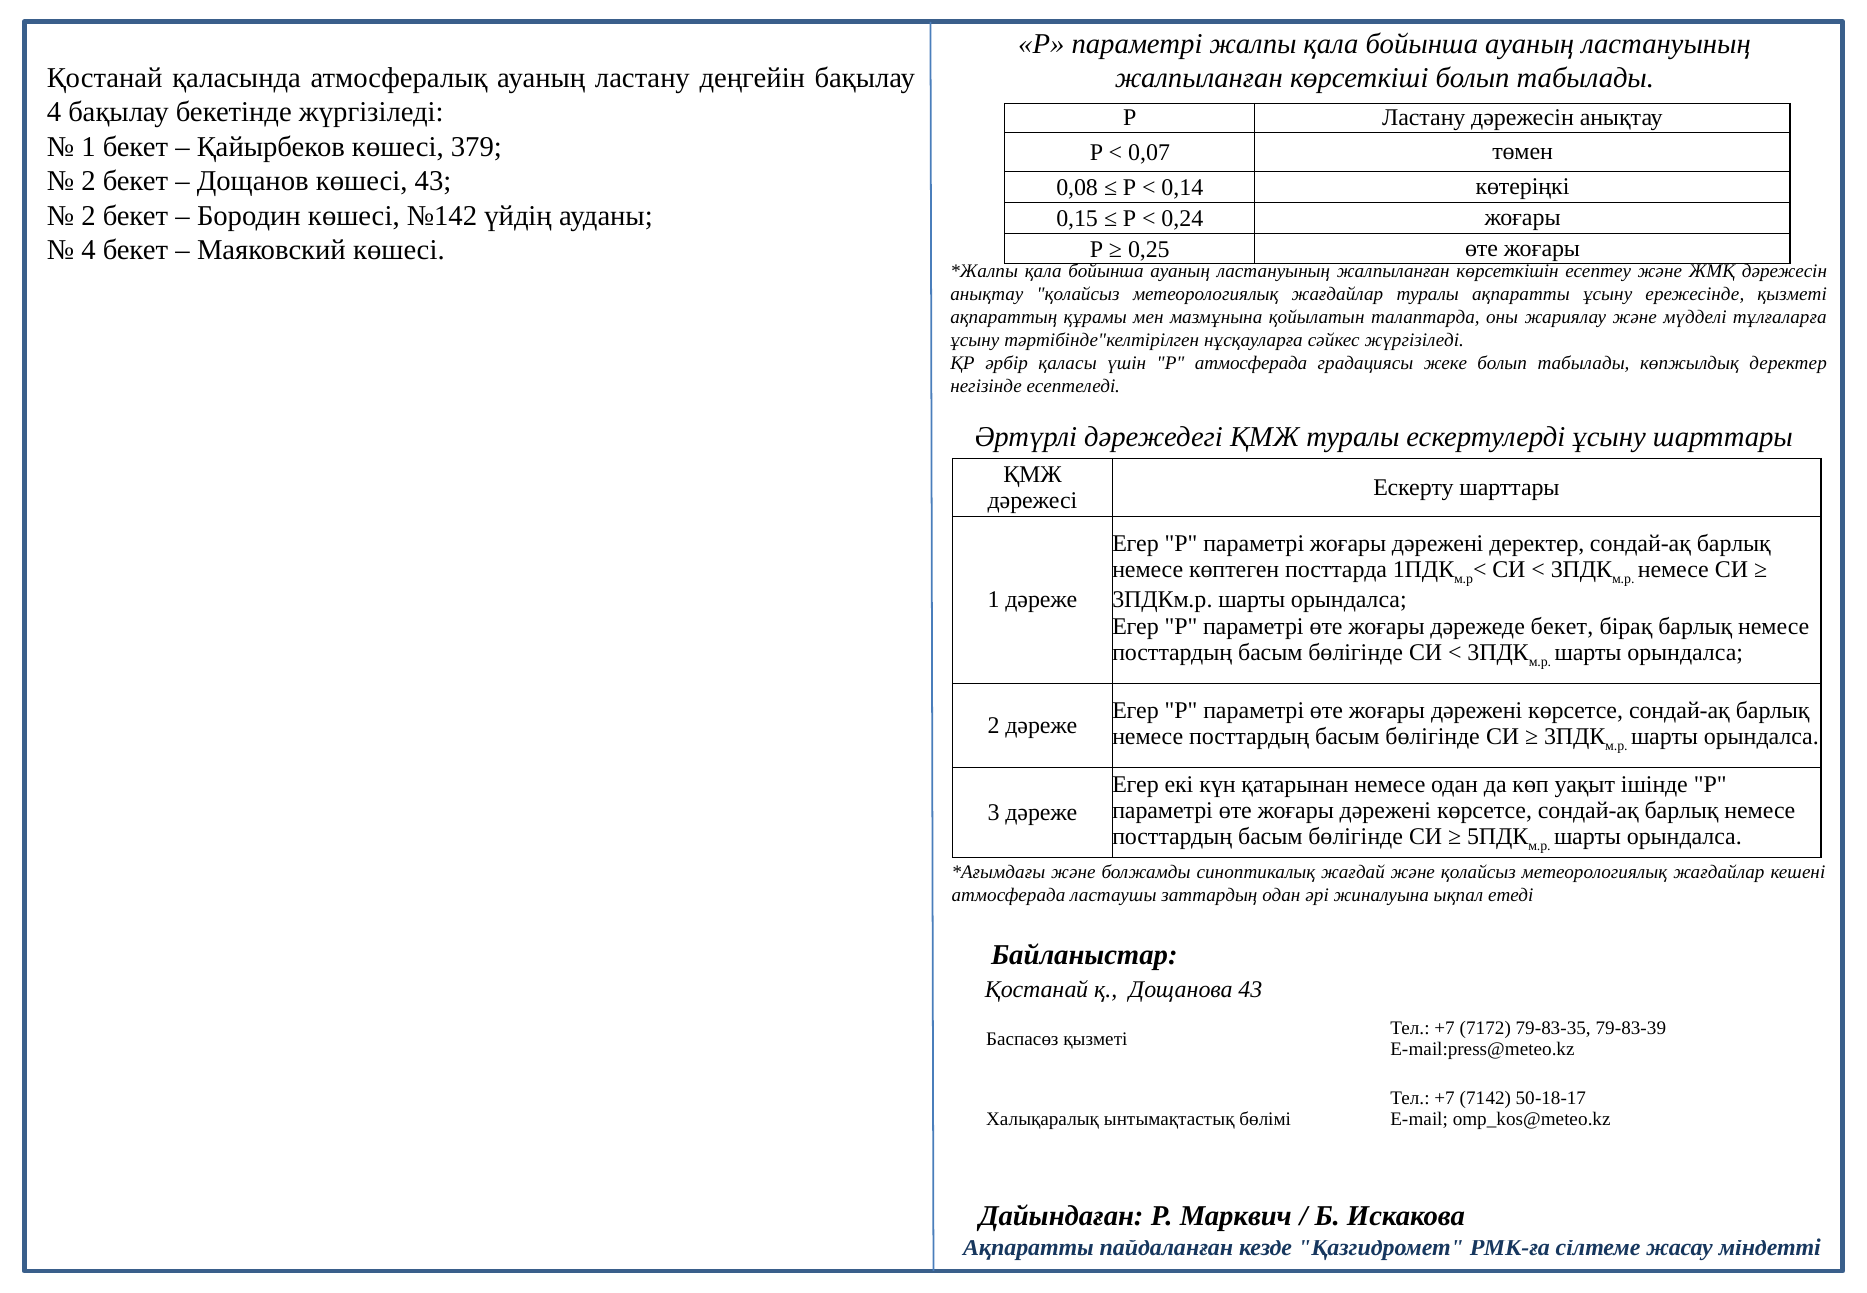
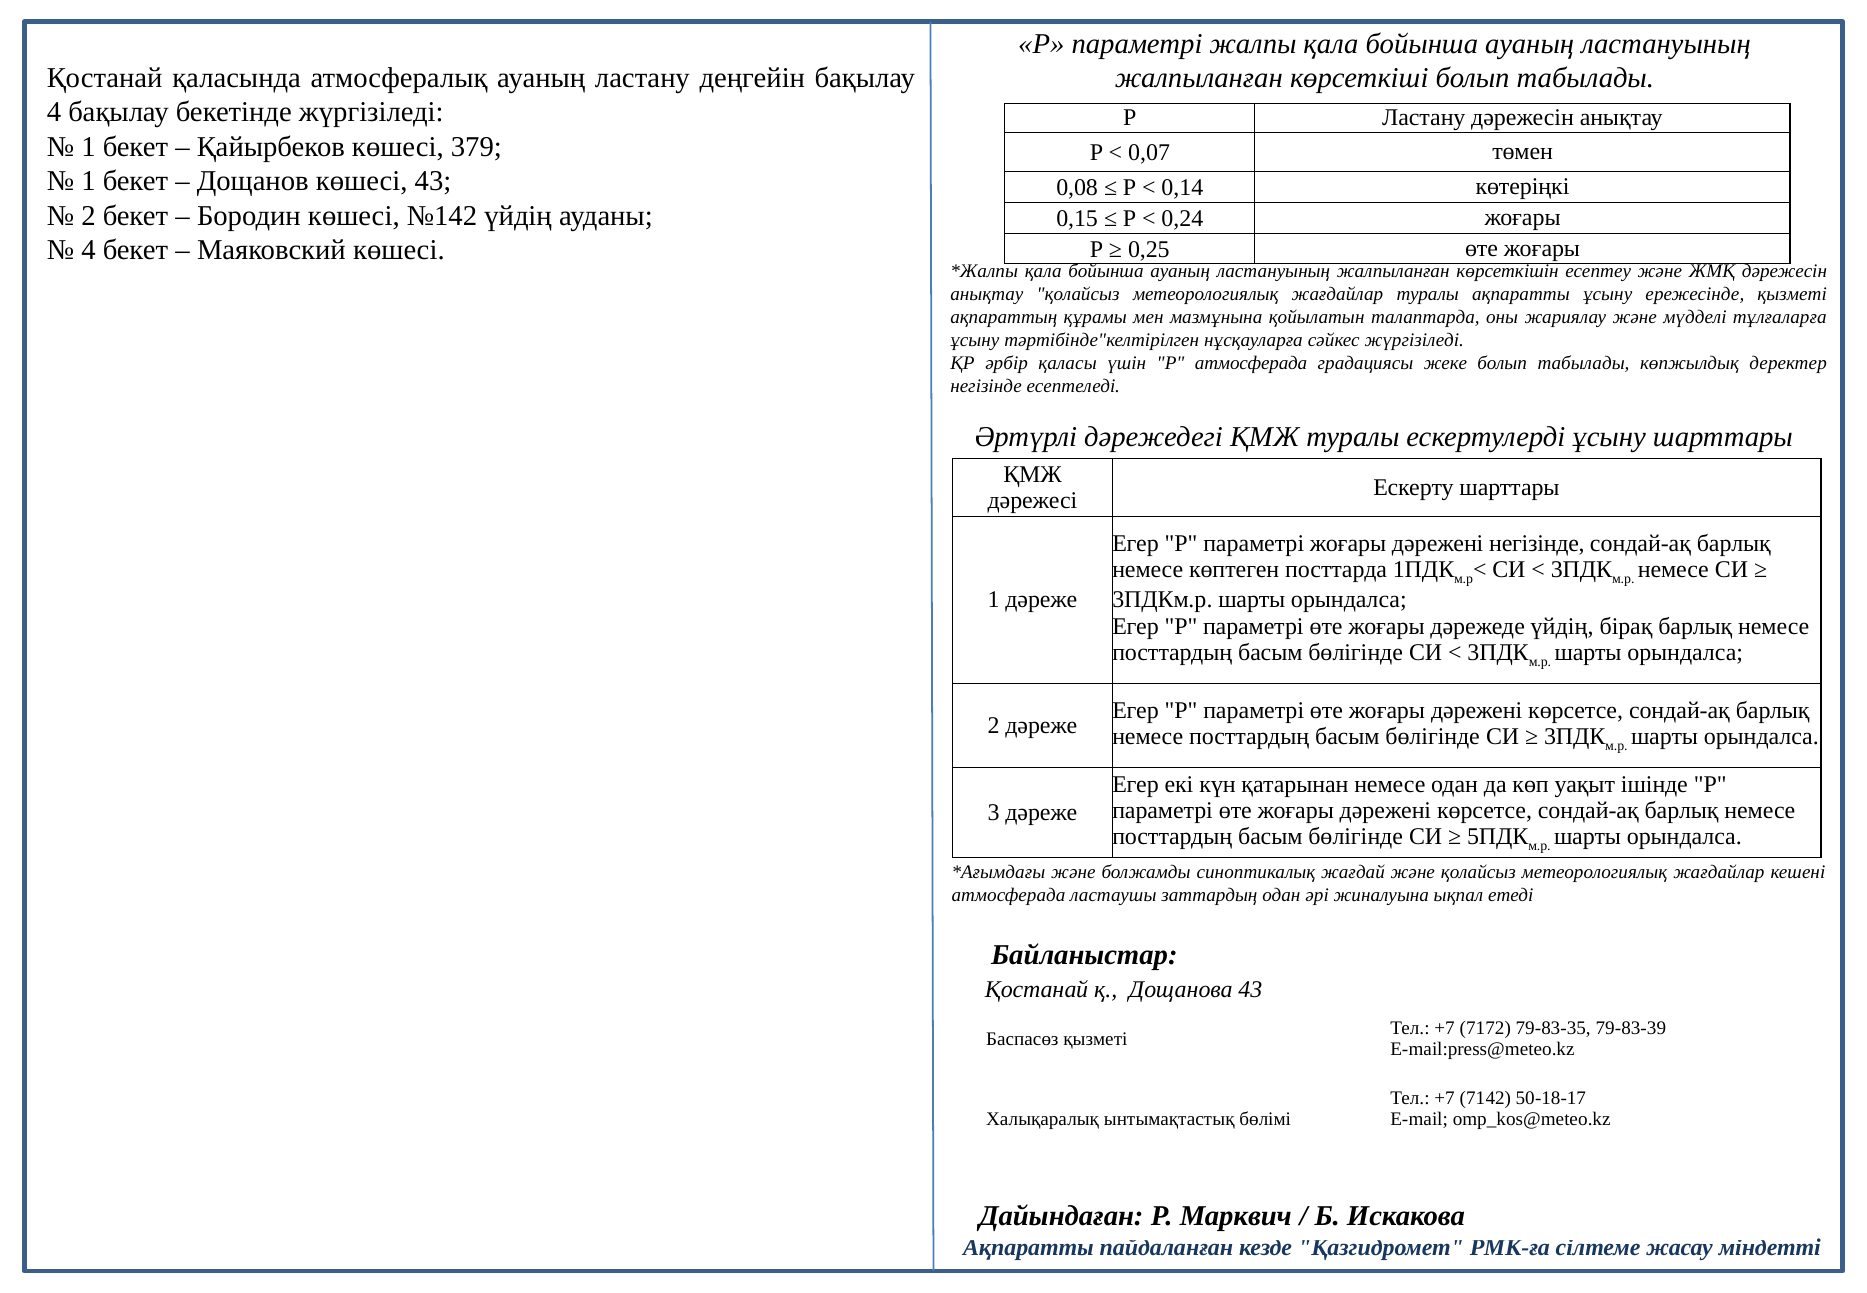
2: 2 -> 1 (88, 181)
дәрежені деректер: деректер -> негізінде (1537, 543)
дәрежеде бекет: бекет -> үйдің (1562, 626)
